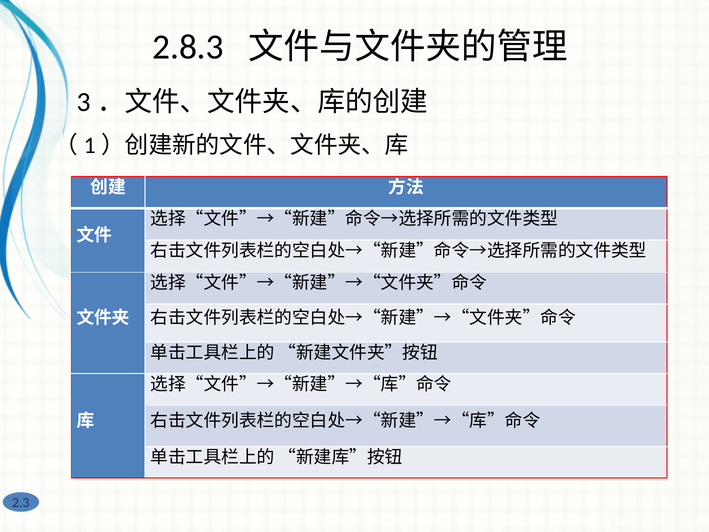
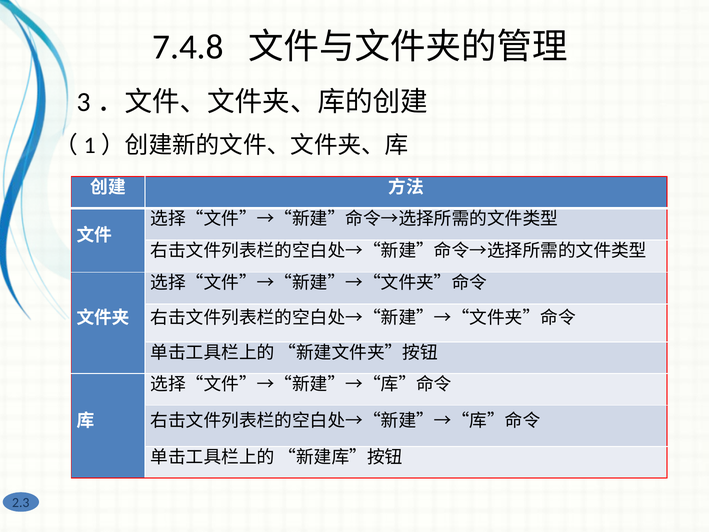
2.8.3: 2.8.3 -> 7.4.8 (188, 47)
